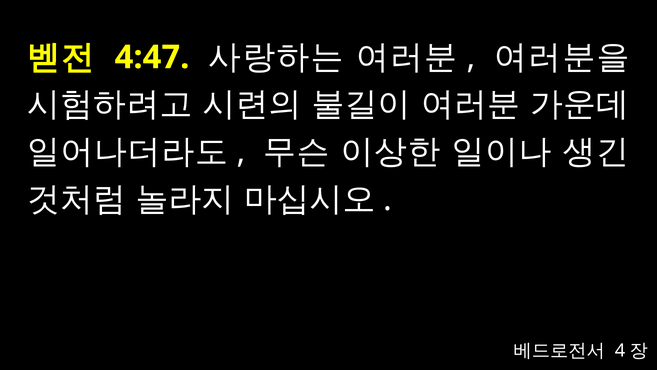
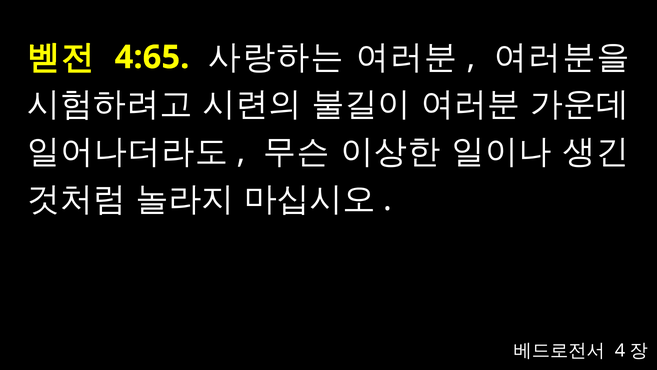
4:47: 4:47 -> 4:65 (152, 57)
